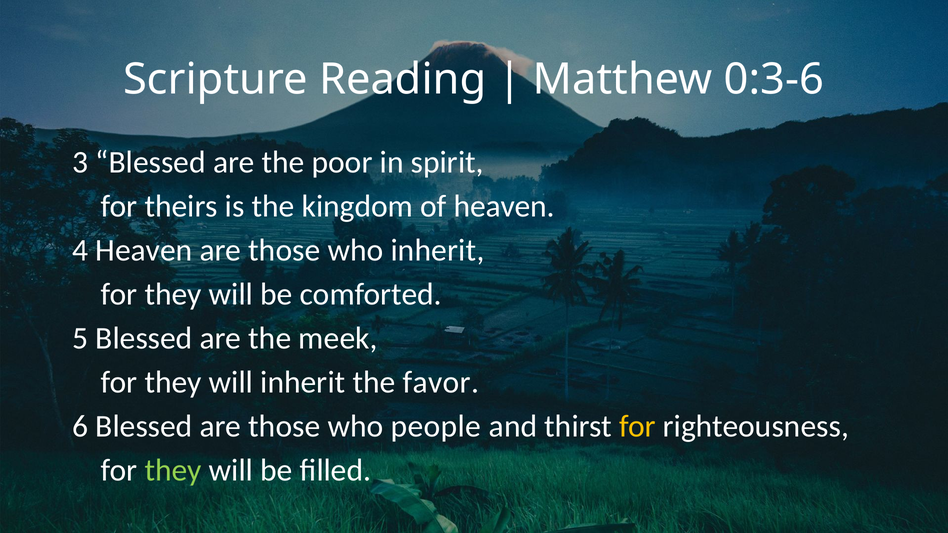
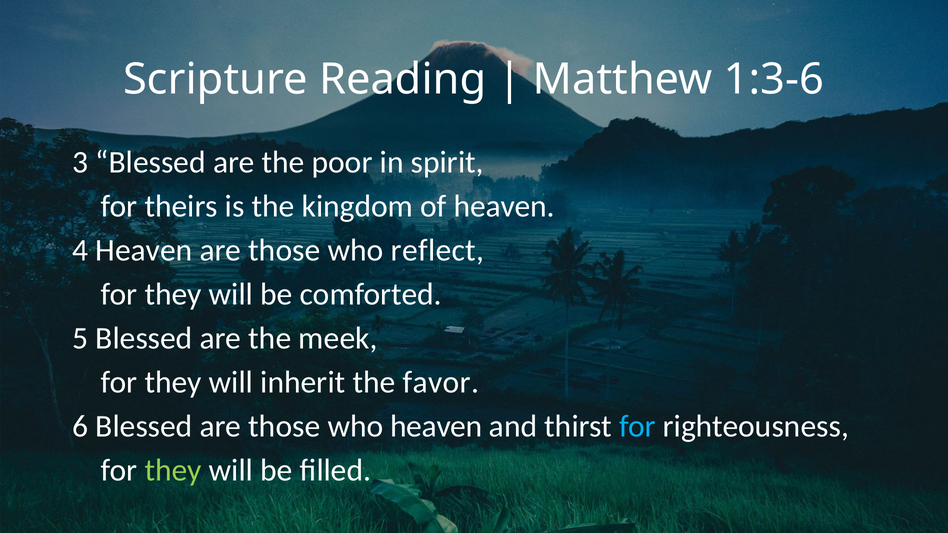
0:3-6: 0:3-6 -> 1:3-6 (774, 80)
who inherit: inherit -> reflect (437, 250)
who people: people -> heaven (436, 427)
for colour: yellow -> light blue (637, 427)
